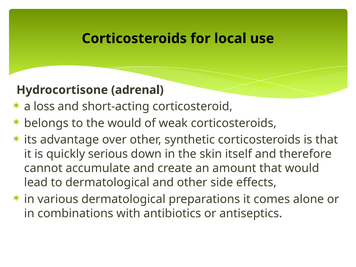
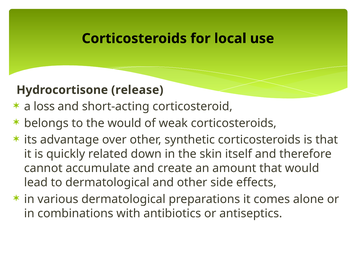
adrenal: adrenal -> release (137, 90)
serious: serious -> related (108, 154)
